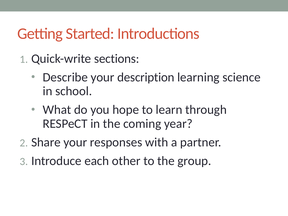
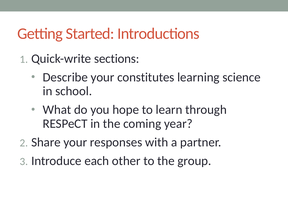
description: description -> constitutes (146, 77)
